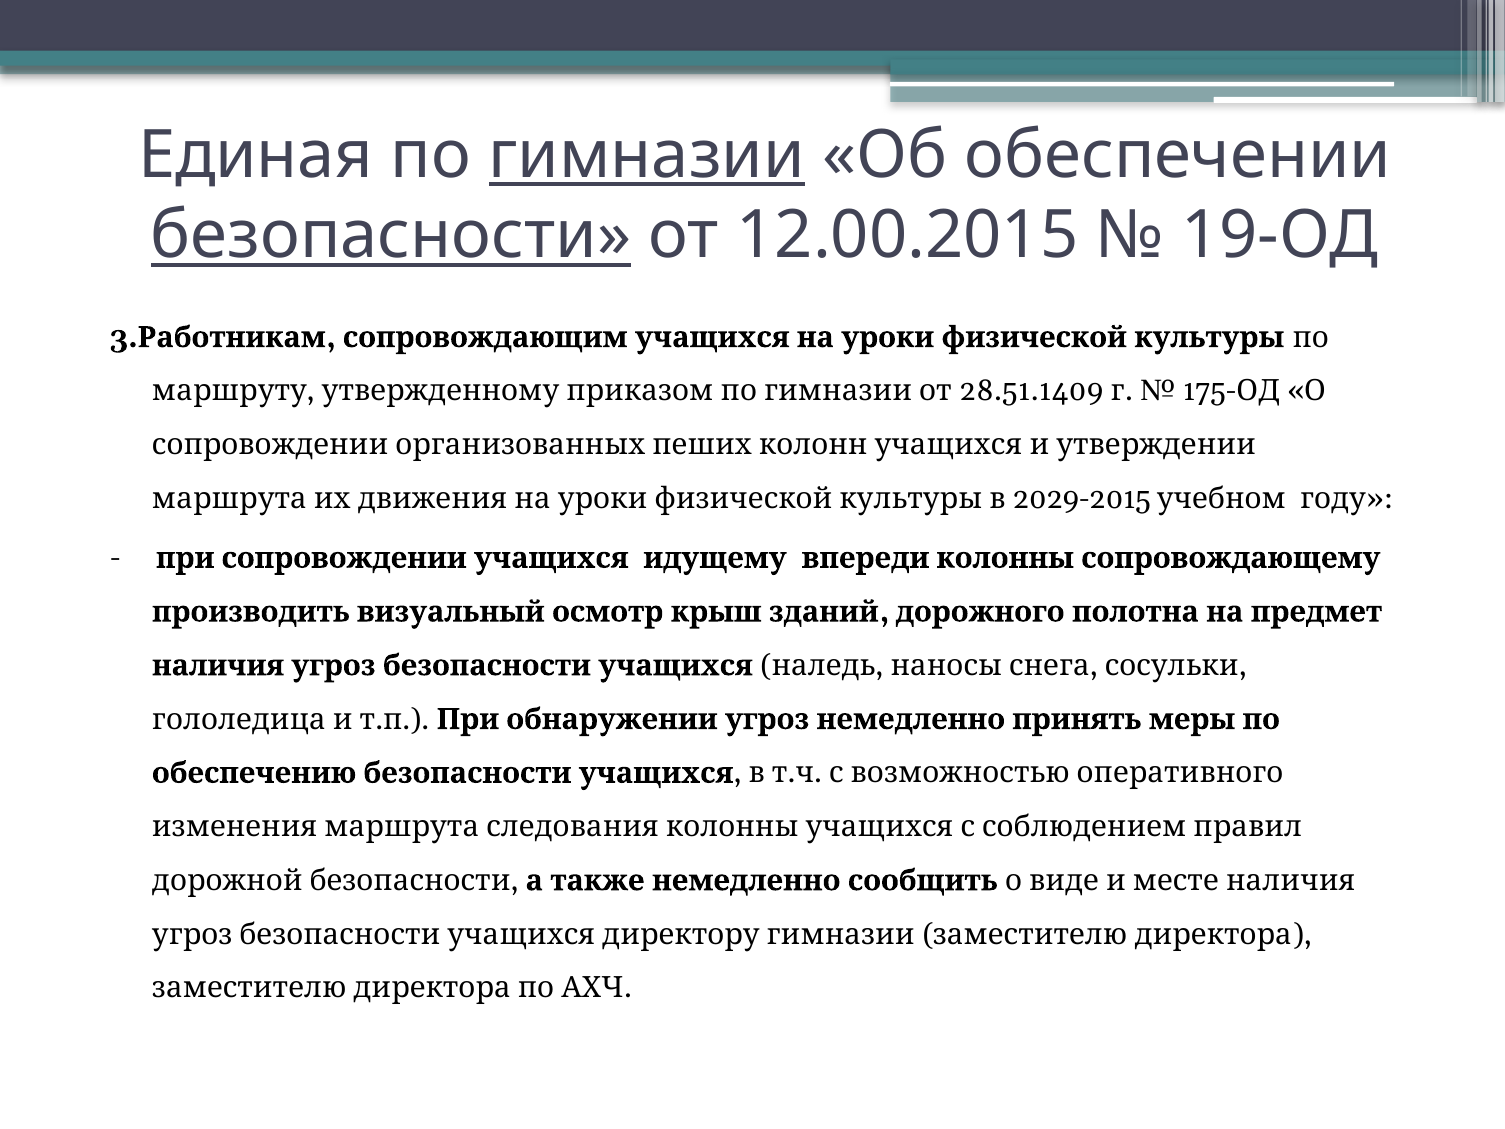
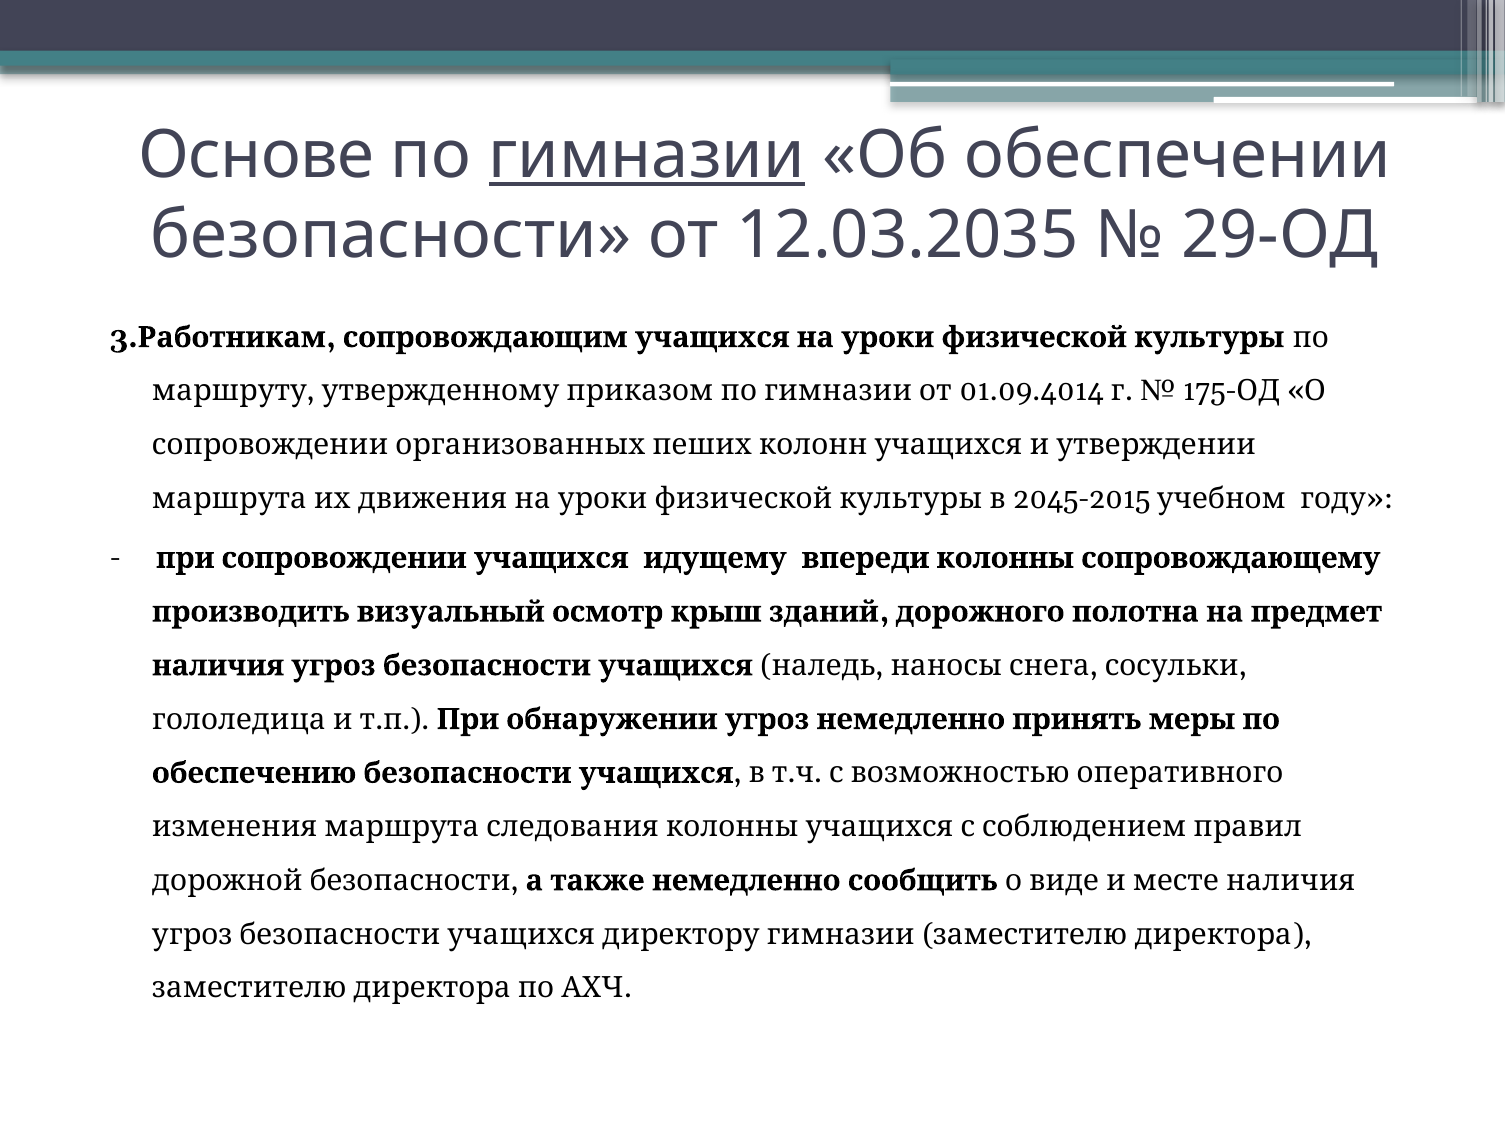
Единая: Единая -> Основе (256, 156)
безопасности underline: present -> none (391, 236)
12.00.2015: 12.00.2015 -> 12.03.2035 (907, 236)
19-ОД: 19-ОД -> 29-ОД (1280, 236)
28.51.1409: 28.51.1409 -> 01.09.4014 (1032, 391)
2029-2015: 2029-2015 -> 2045-2015 (1082, 499)
